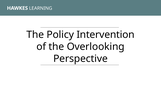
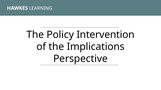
Overlooking: Overlooking -> Implications (96, 47)
